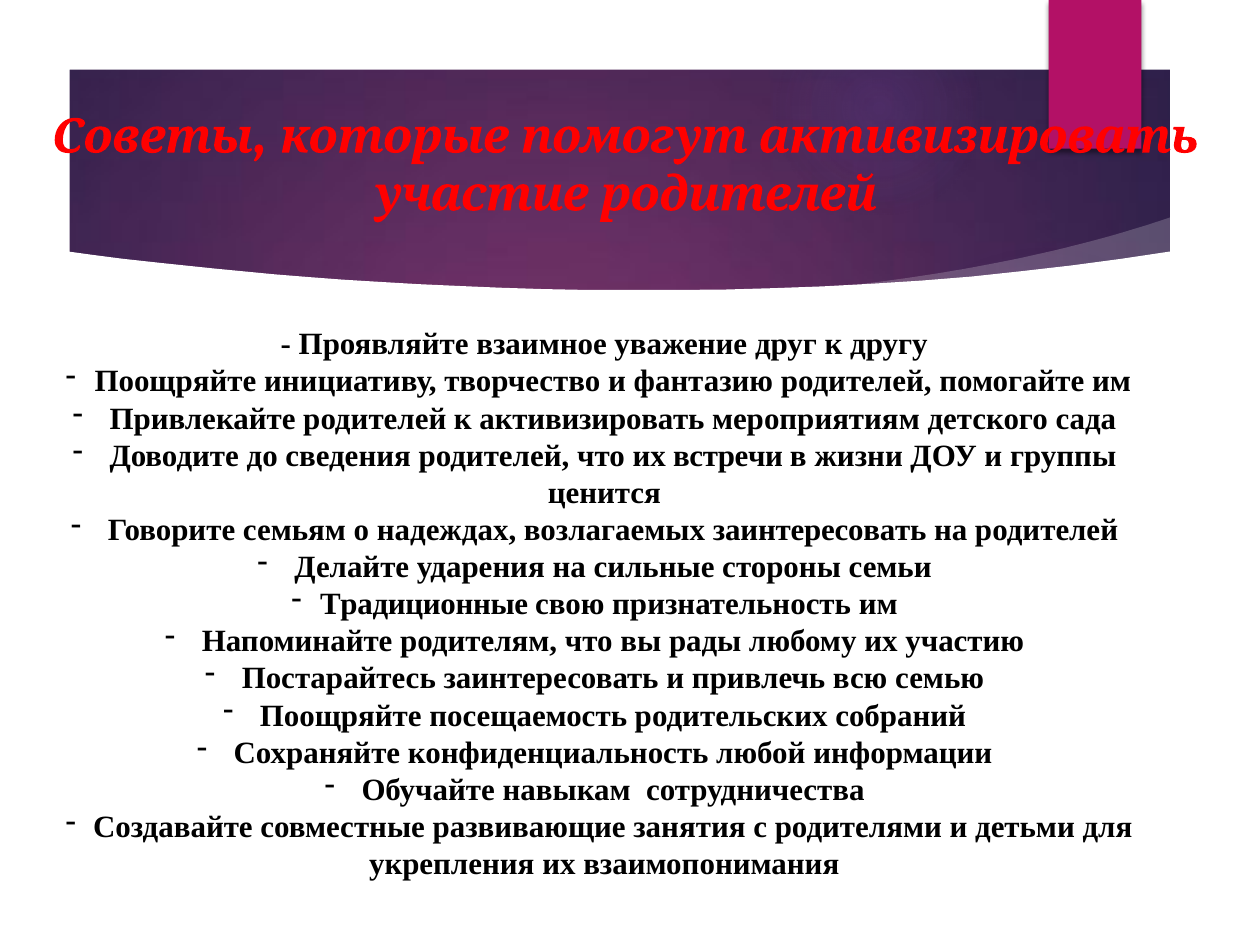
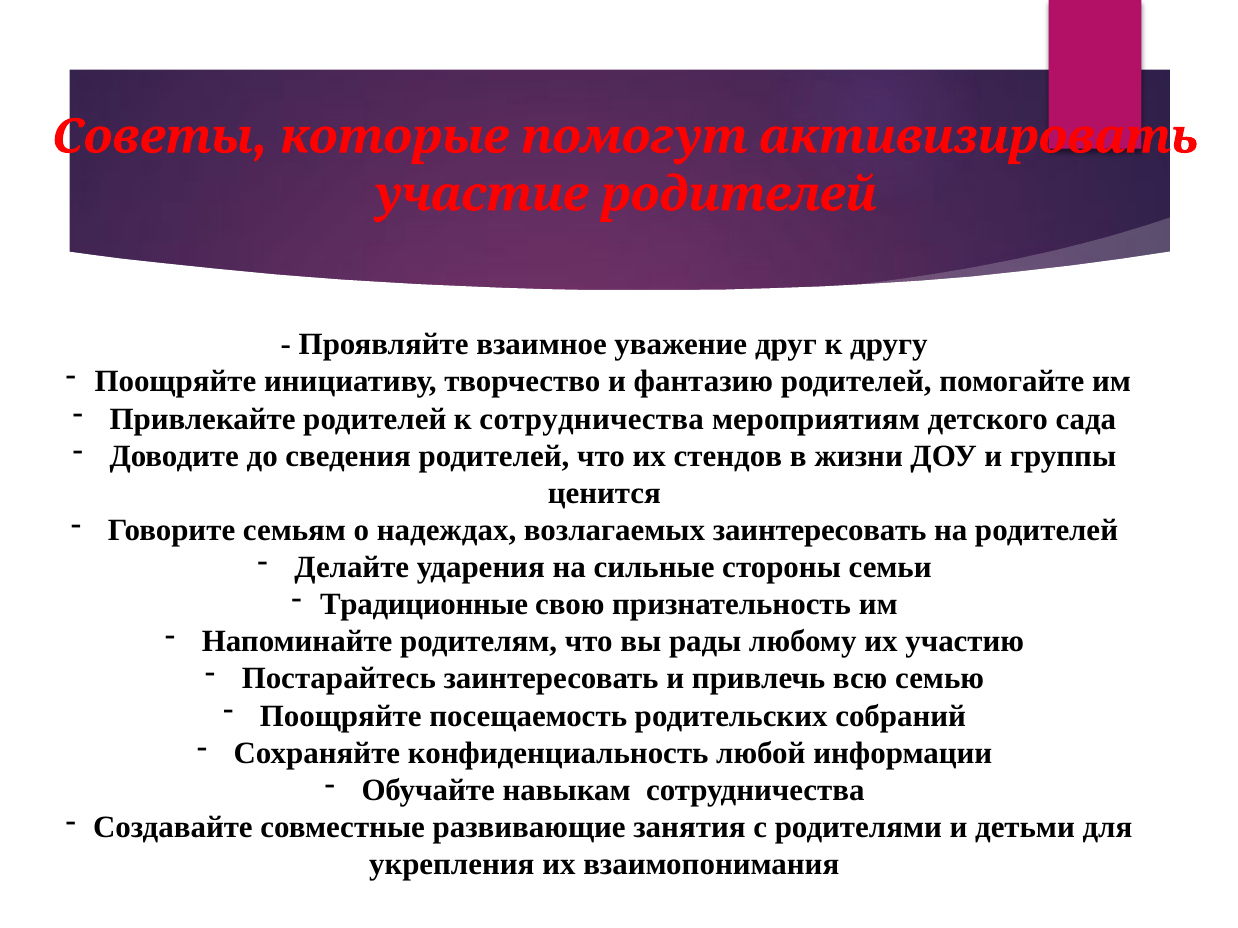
к активизировать: активизировать -> сотрудничества (592, 419)
встречи: встречи -> стендов (728, 456)
